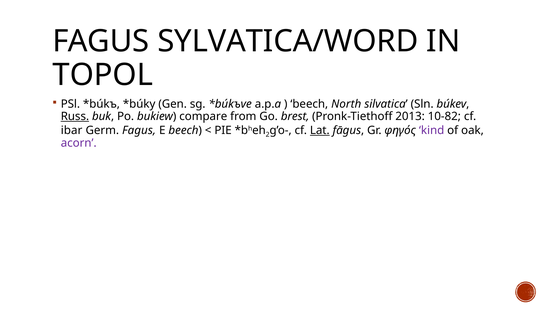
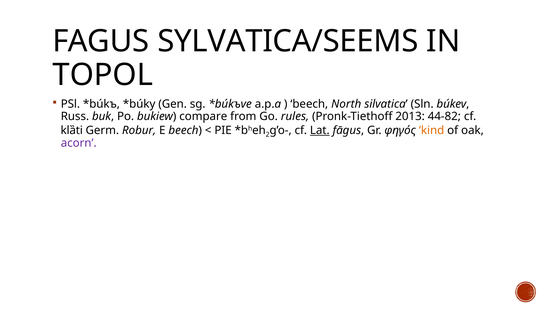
SYLVATICA/WORD: SYLVATICA/WORD -> SYLVATICA/SEEMS (288, 41)
Russ underline: present -> none (75, 117)
brest: brest -> rules (295, 117)
10-82: 10-82 -> 44-82 (444, 117)
ibar: ibar -> klȁti (72, 130)
Germ Fagus: Fagus -> Robur (139, 130)
kind colour: purple -> orange (432, 130)
